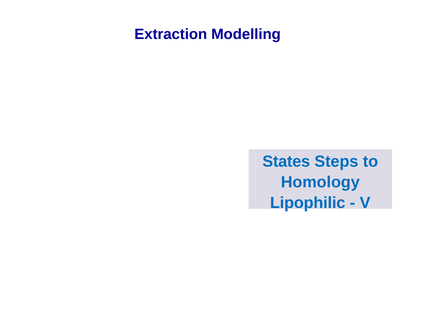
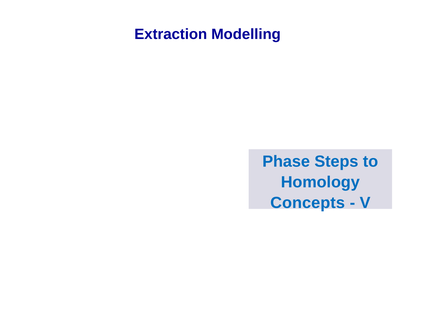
States: States -> Phase (286, 161)
Lipophilic: Lipophilic -> Concepts (308, 203)
